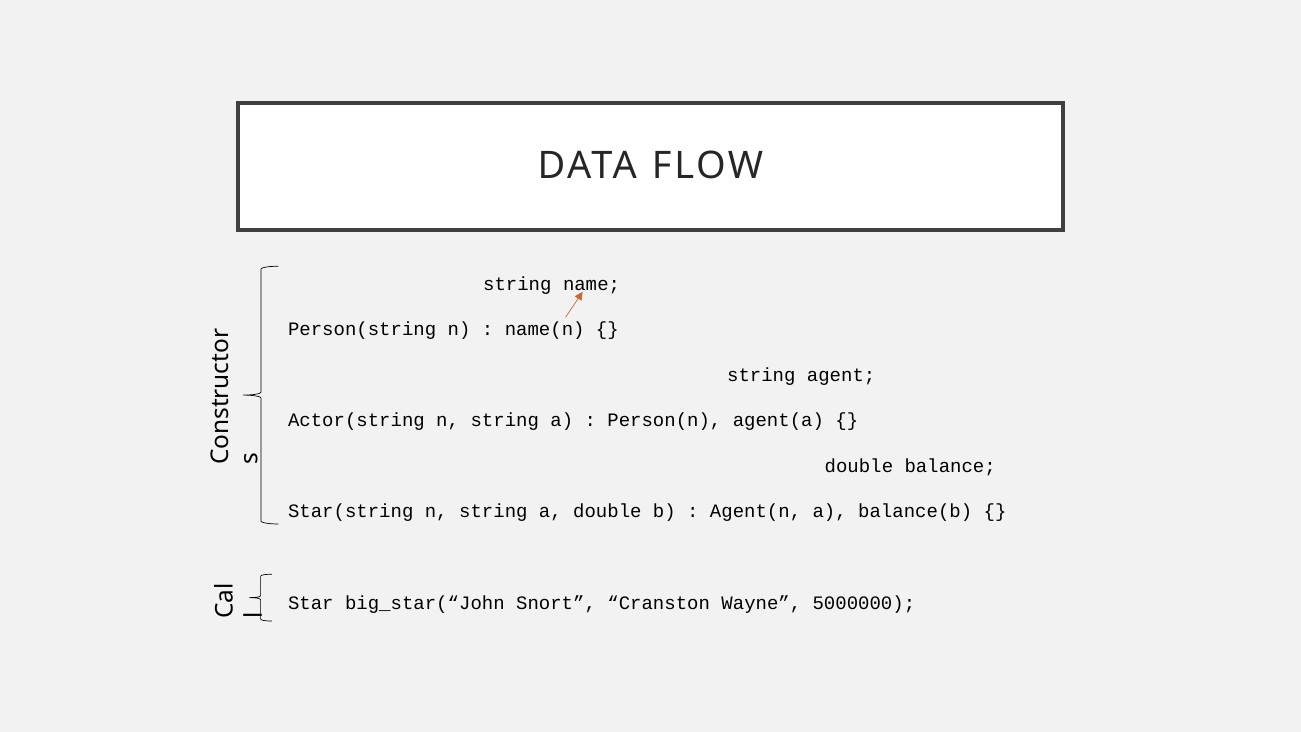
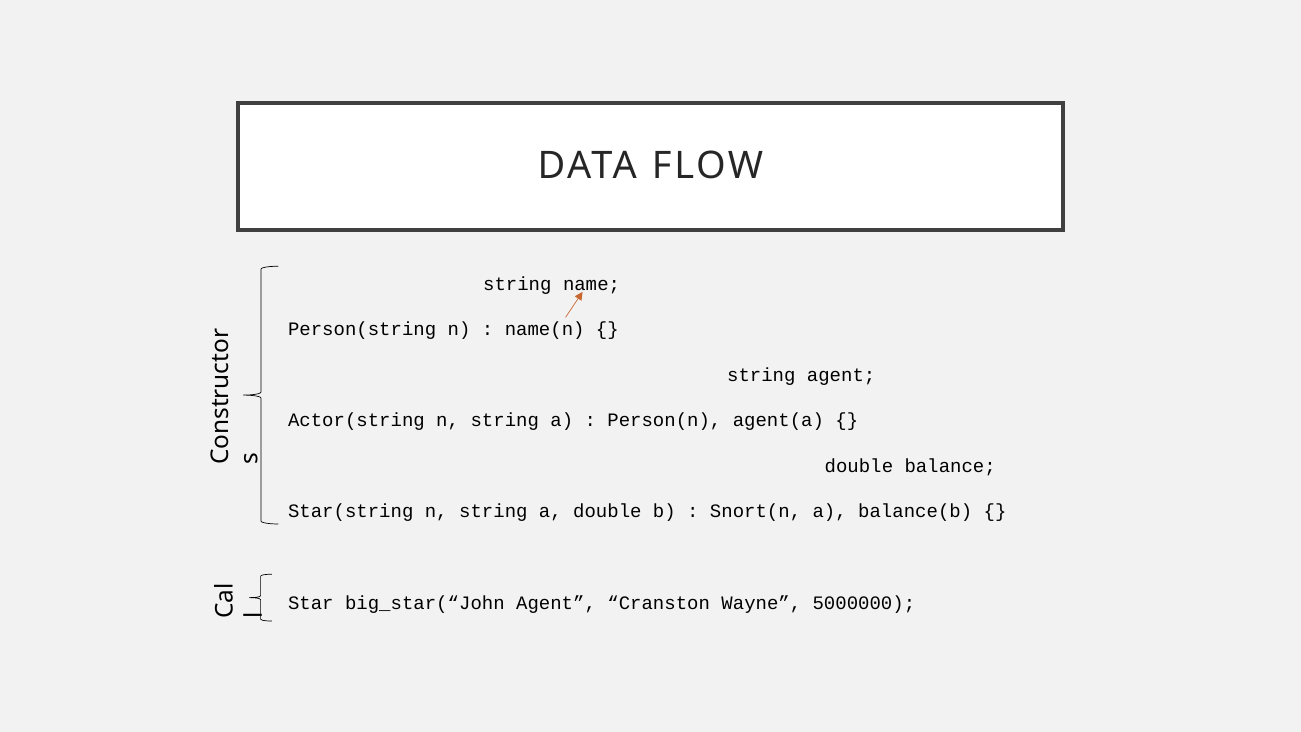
Agent(n: Agent(n -> Snort(n (756, 512)
big_star(“John Snort: Snort -> Agent (556, 603)
